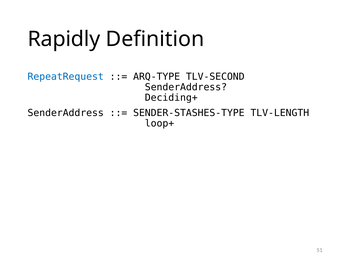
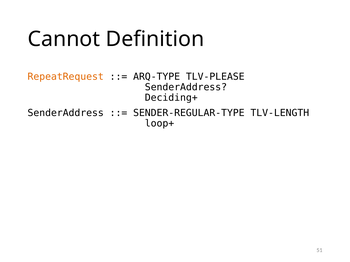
Rapidly: Rapidly -> Cannot (64, 39)
RepeatRequest colour: blue -> orange (66, 77)
TLV-SECOND: TLV-SECOND -> TLV-PLEASE (215, 77)
SENDER-STASHES-TYPE: SENDER-STASHES-TYPE -> SENDER-REGULAR-TYPE (189, 113)
